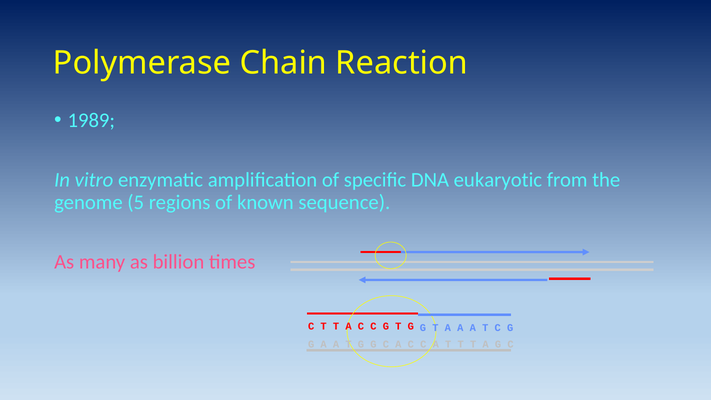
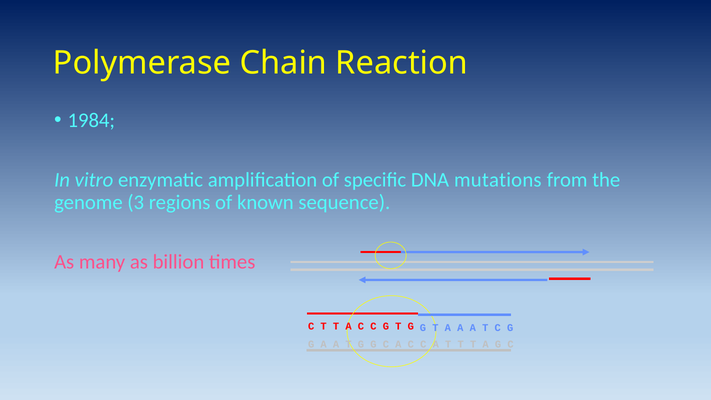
1989: 1989 -> 1984 (91, 120)
eukaryotic: eukaryotic -> mutations (498, 180)
5: 5 -> 3 (136, 202)
